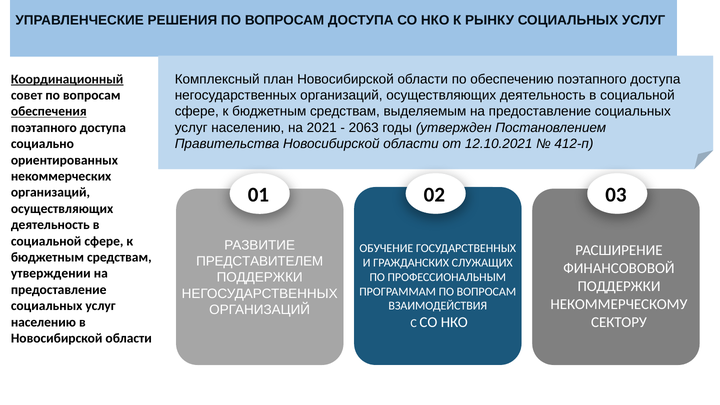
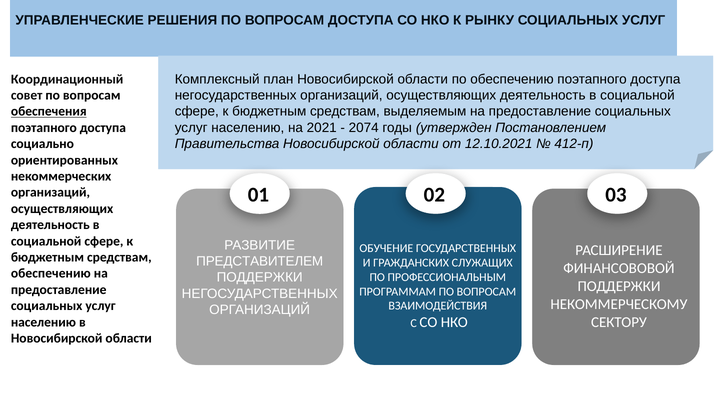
Координационный underline: present -> none (67, 79)
2063: 2063 -> 2074 (364, 128)
утверждении: утверждении -> обеспечению (51, 274)
